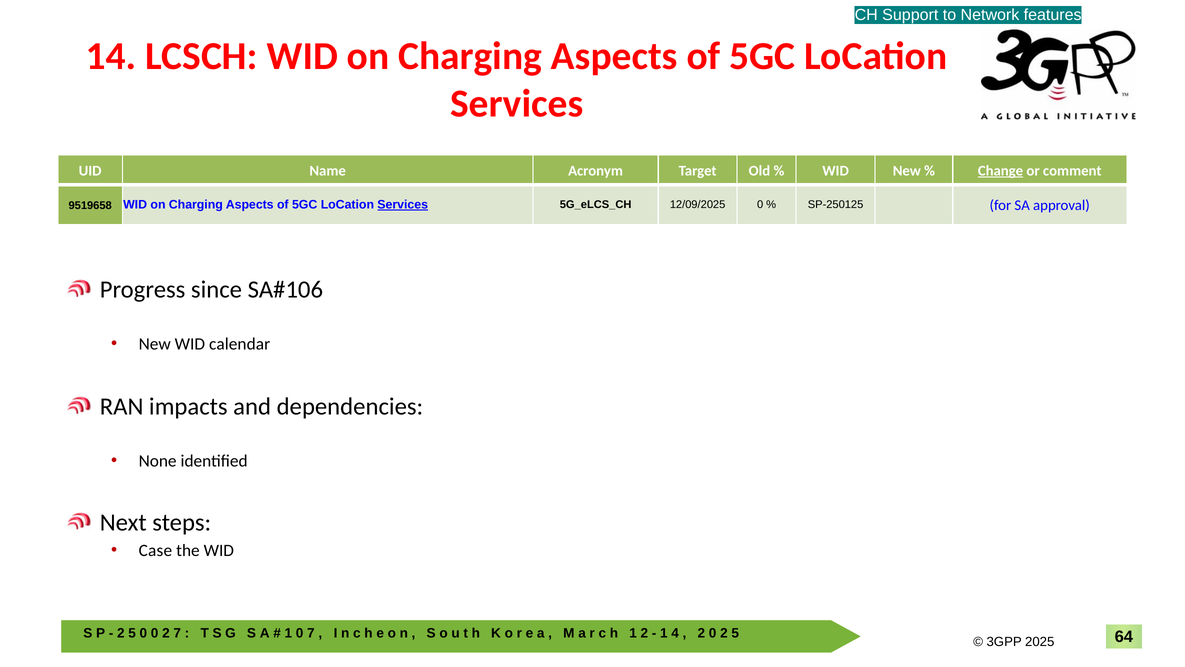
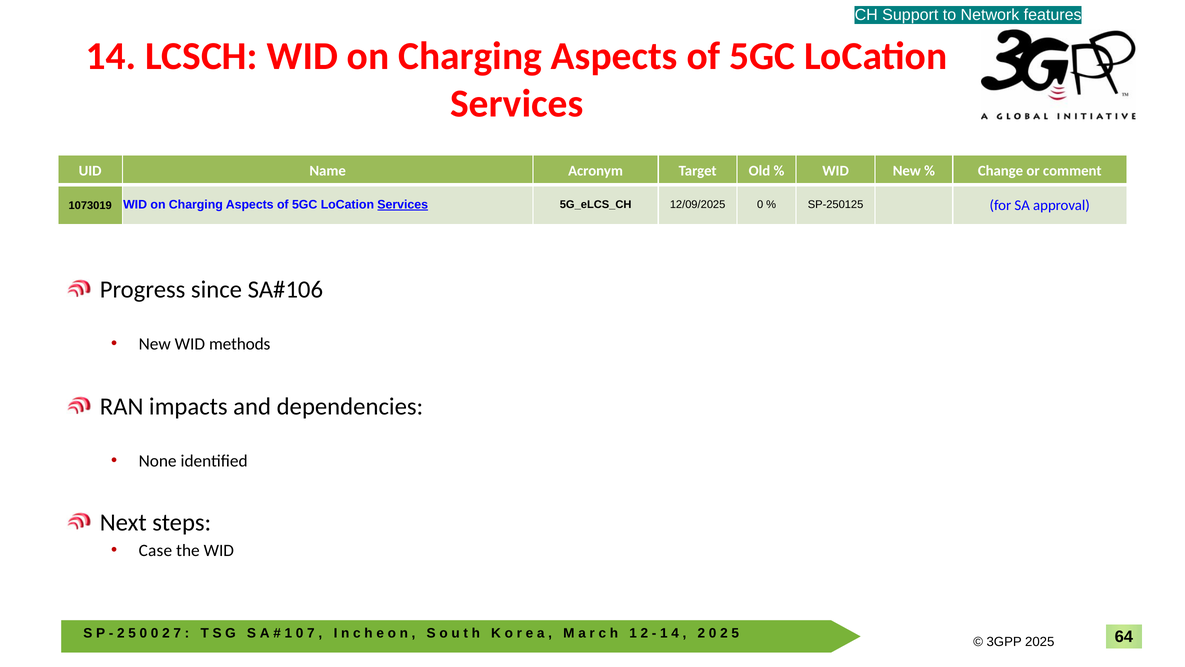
Change underline: present -> none (1001, 171)
9519658: 9519658 -> 1073019 (90, 205)
calendar: calendar -> methods (240, 344)
